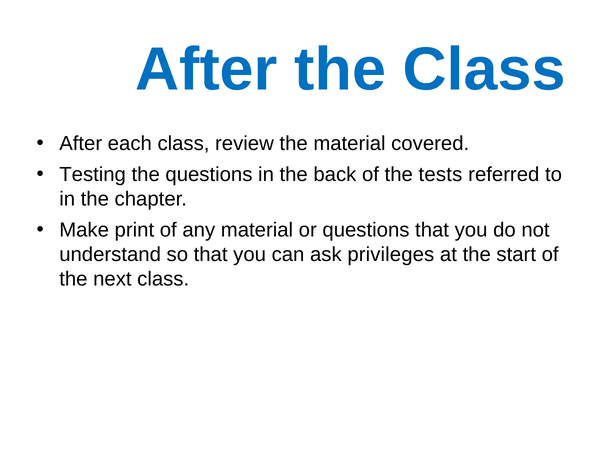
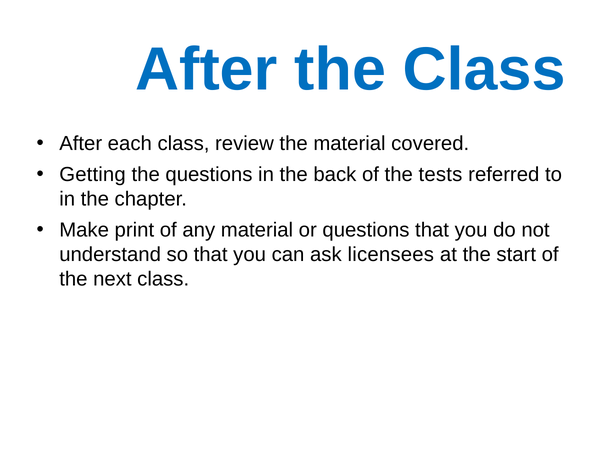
Testing: Testing -> Getting (93, 175)
privileges: privileges -> licensees (391, 255)
